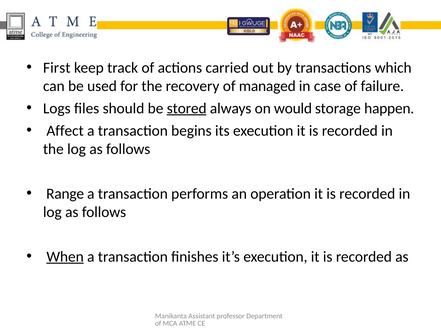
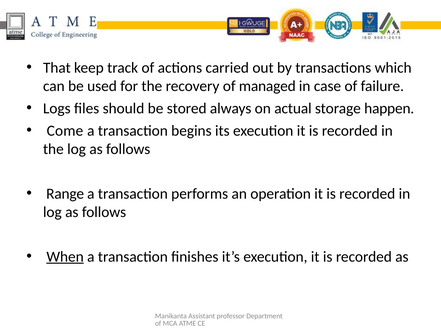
First: First -> That (57, 68)
stored underline: present -> none (187, 108)
would: would -> actual (293, 108)
Affect: Affect -> Come (65, 131)
